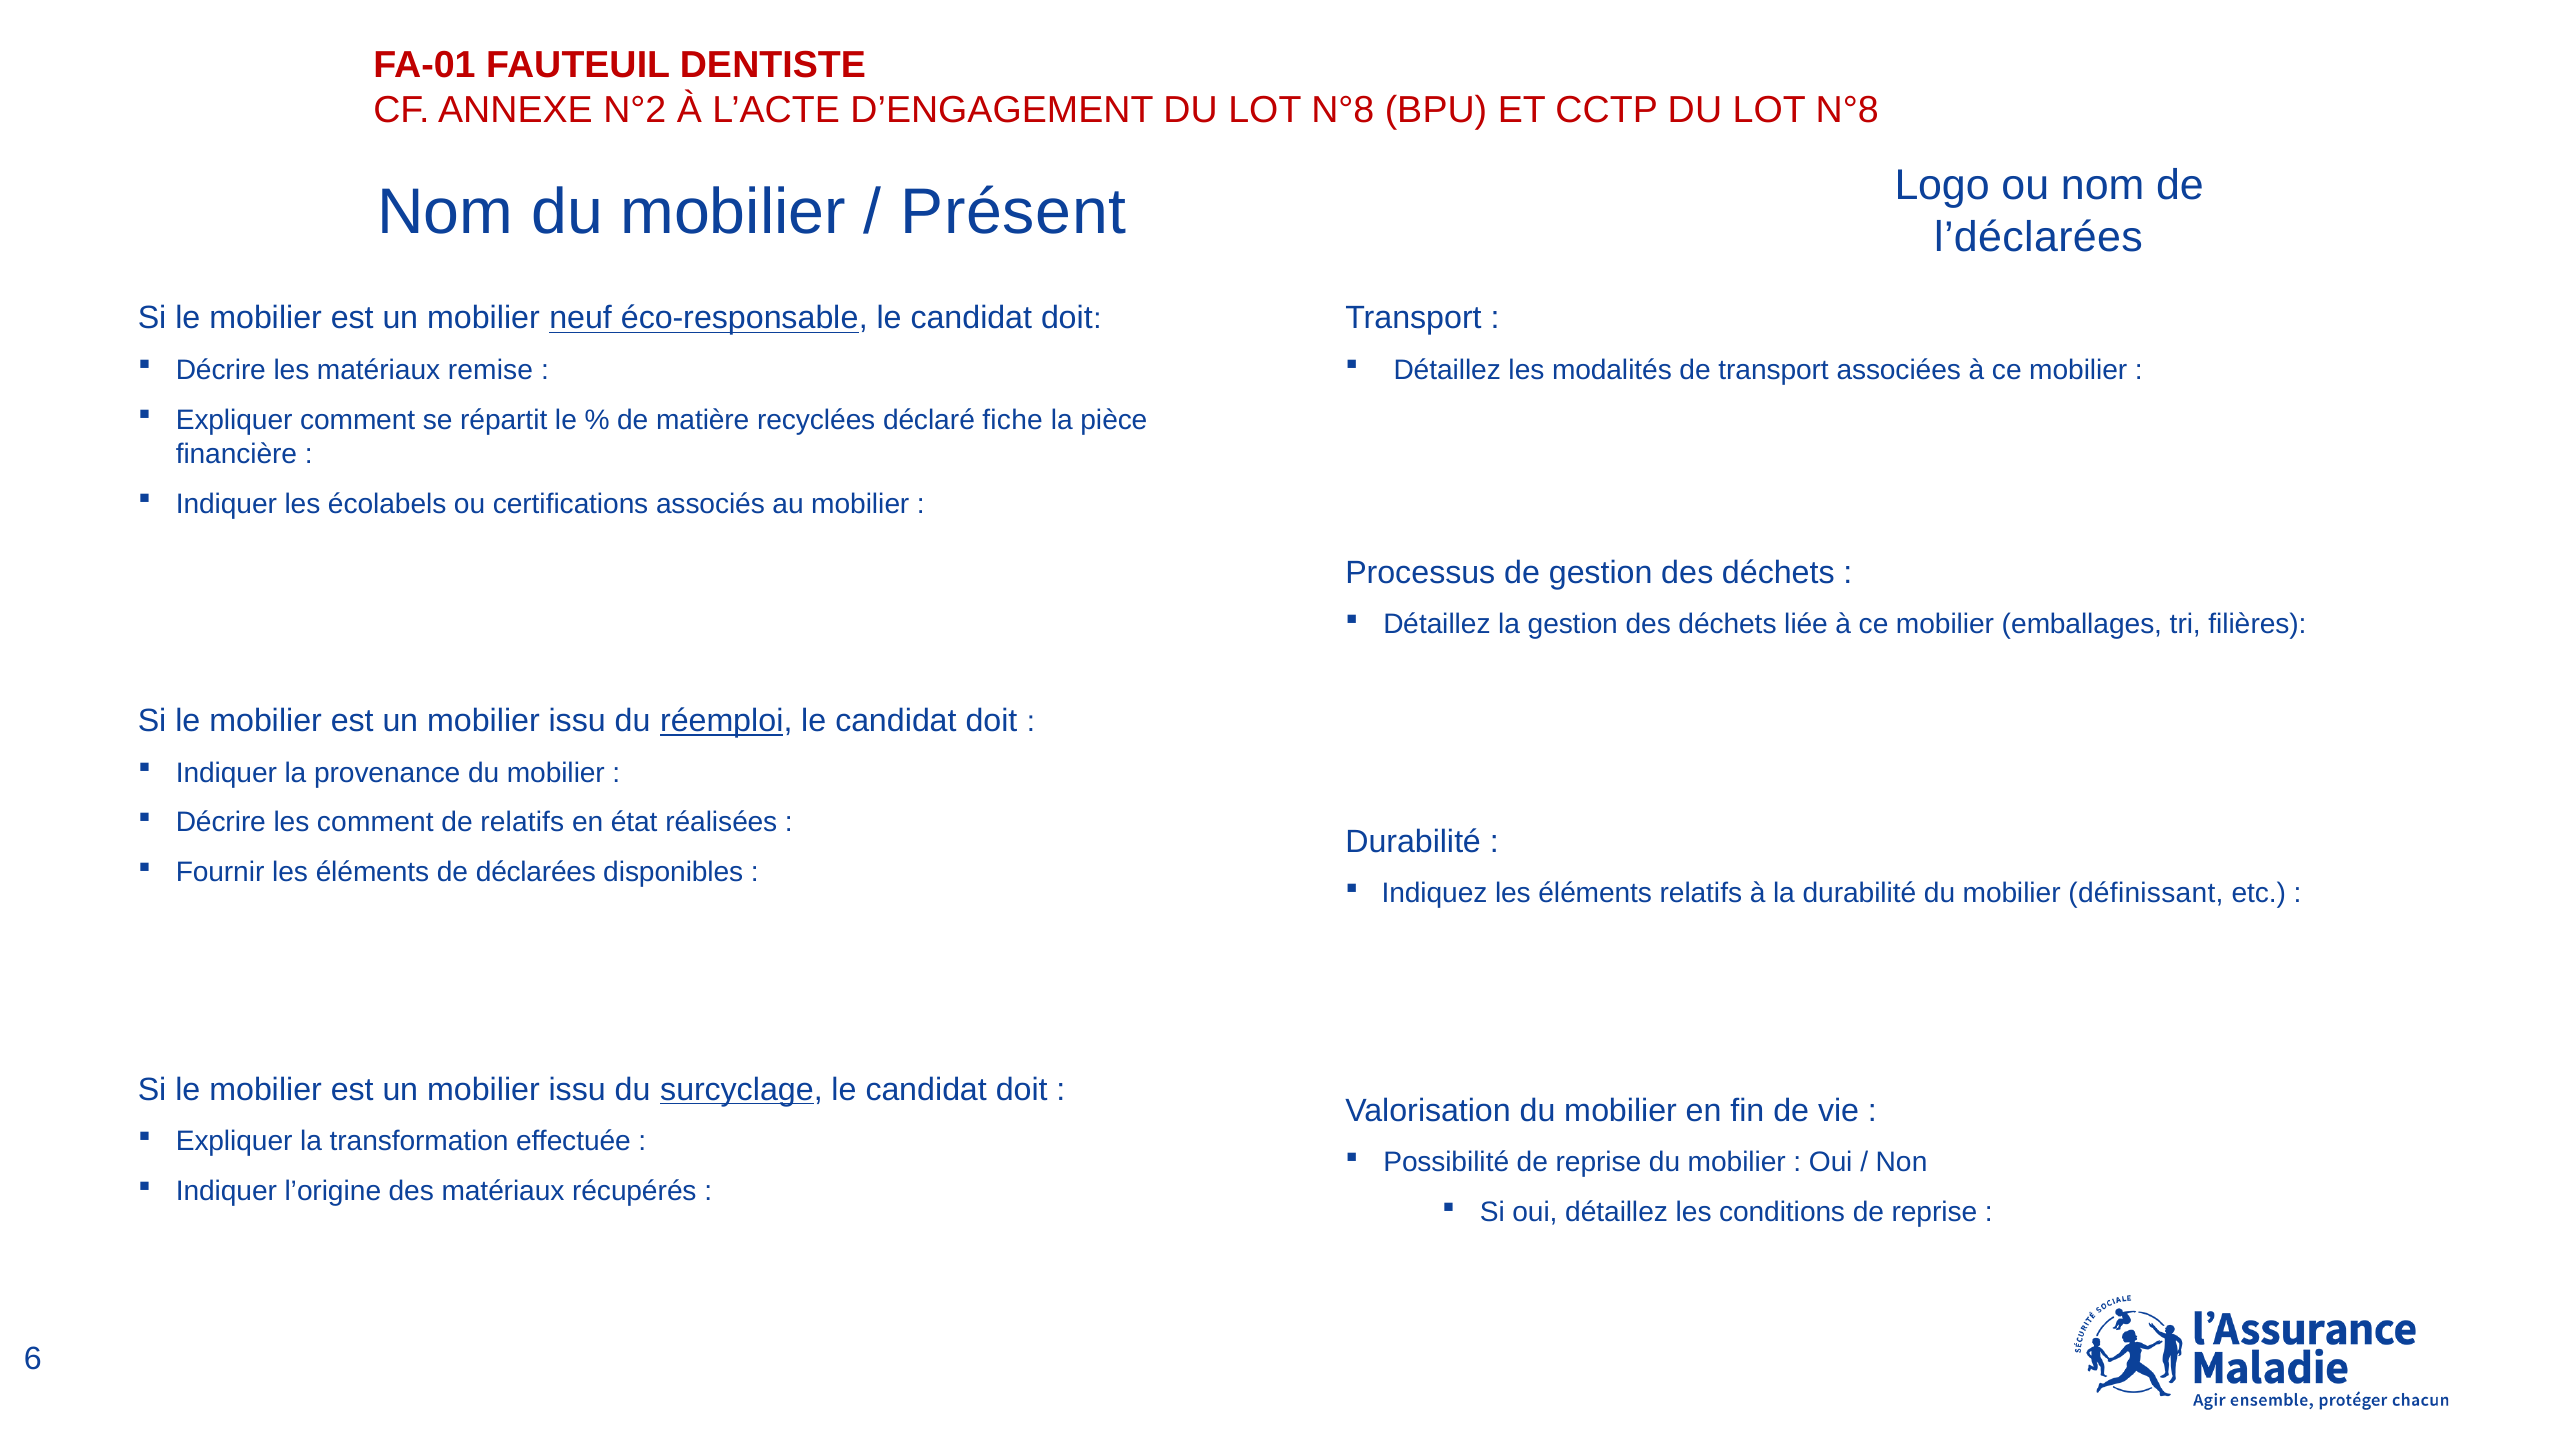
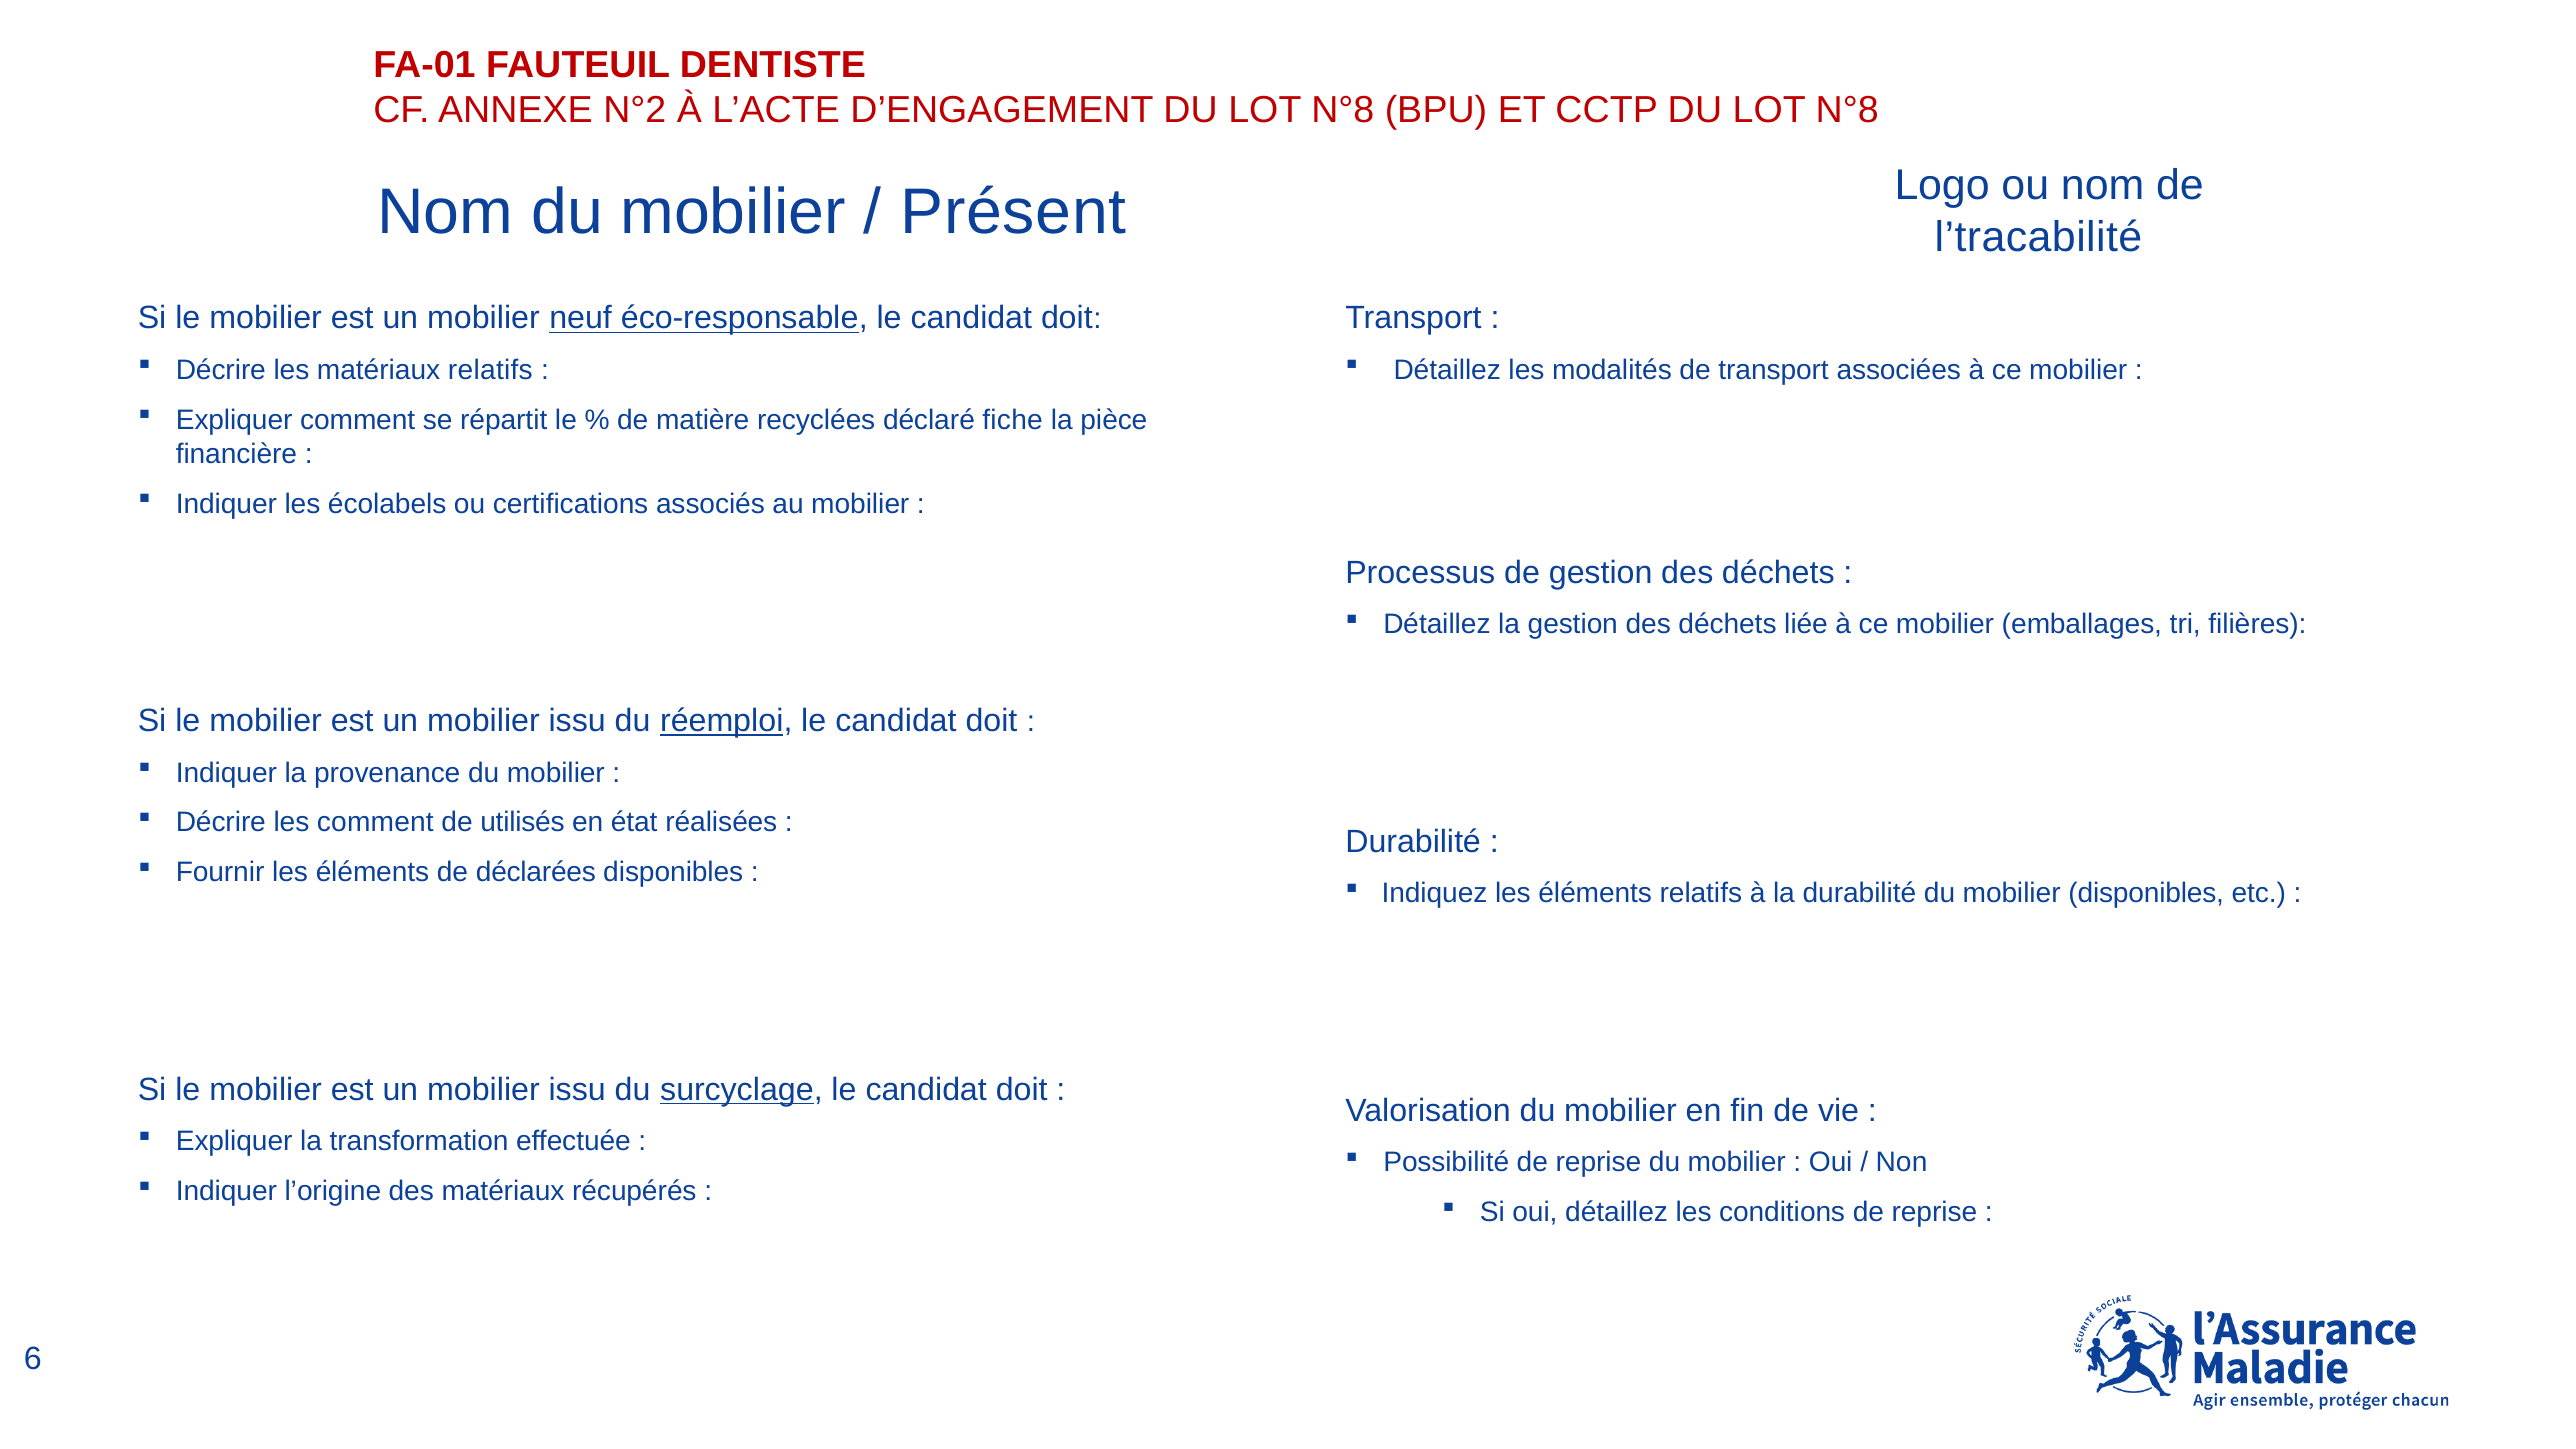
l’déclarées: l’déclarées -> l’tracabilité (2038, 237)
matériaux remise: remise -> relatifs (490, 370)
de relatifs: relatifs -> utilisés (522, 823)
mobilier définissant: définissant -> disponibles (2146, 894)
